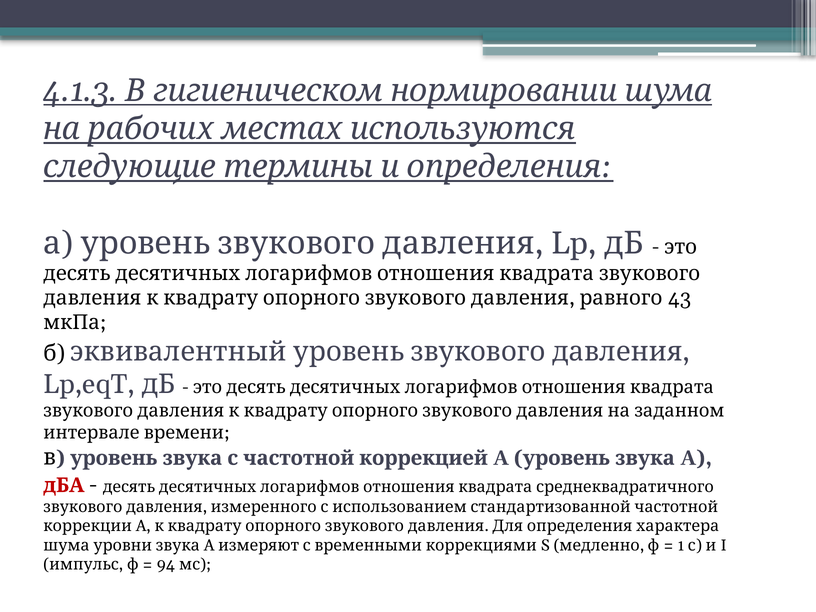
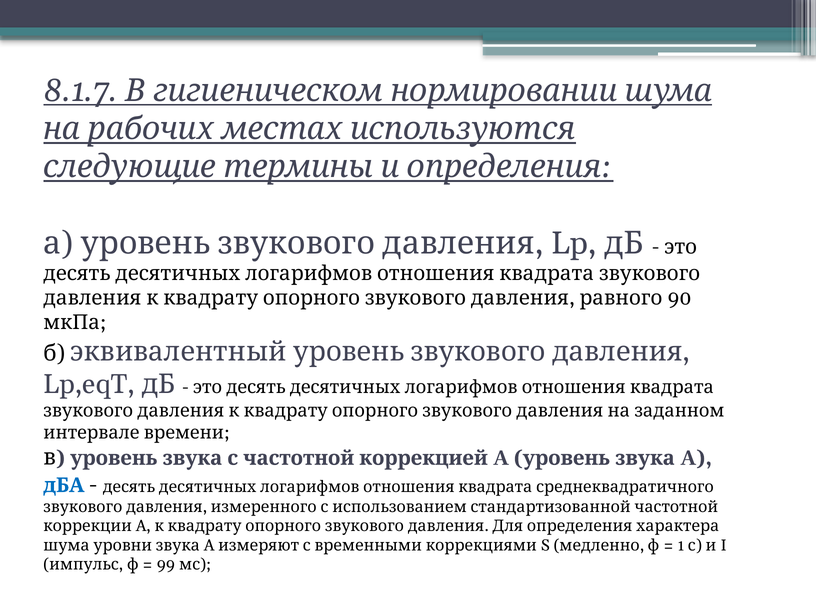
4.1.3: 4.1.3 -> 8.1.7 (80, 91)
43: 43 -> 90 (680, 298)
дБА colour: red -> blue (64, 485)
94: 94 -> 99 (166, 564)
